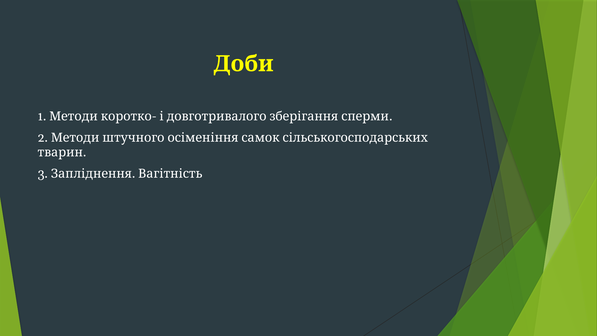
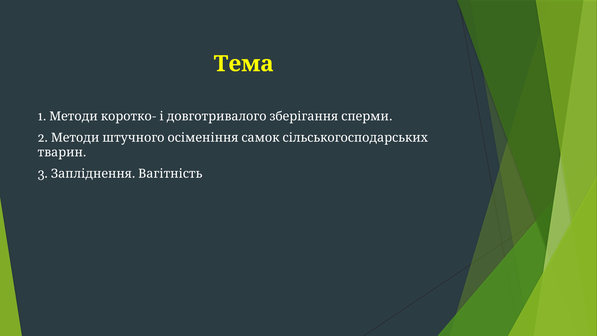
Доби: Доби -> Тема (244, 64)
